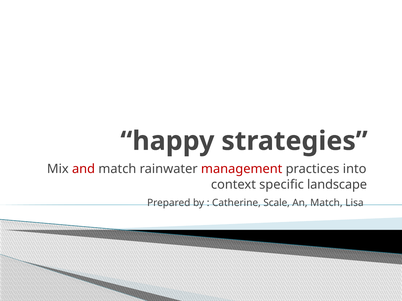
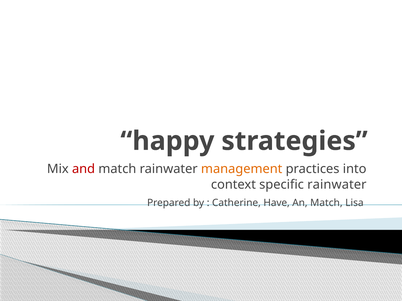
management colour: red -> orange (242, 169)
specific landscape: landscape -> rainwater (337, 185)
Scale: Scale -> Have (277, 203)
